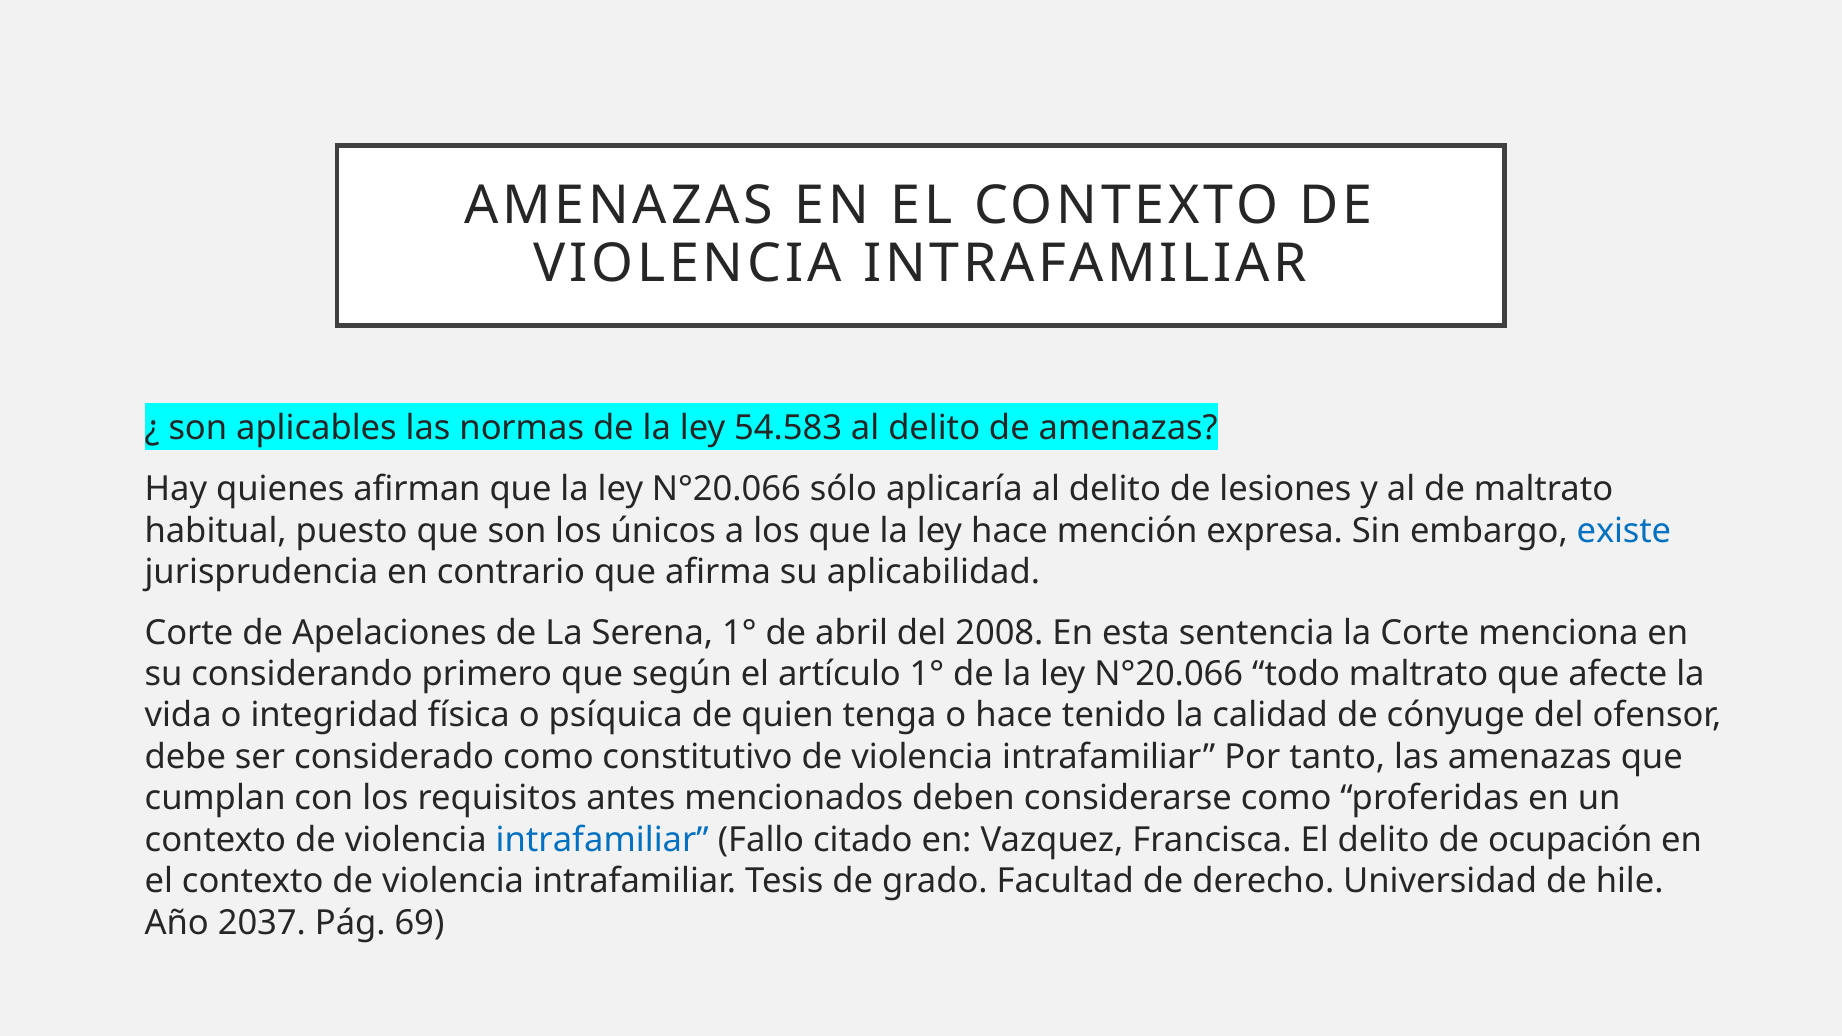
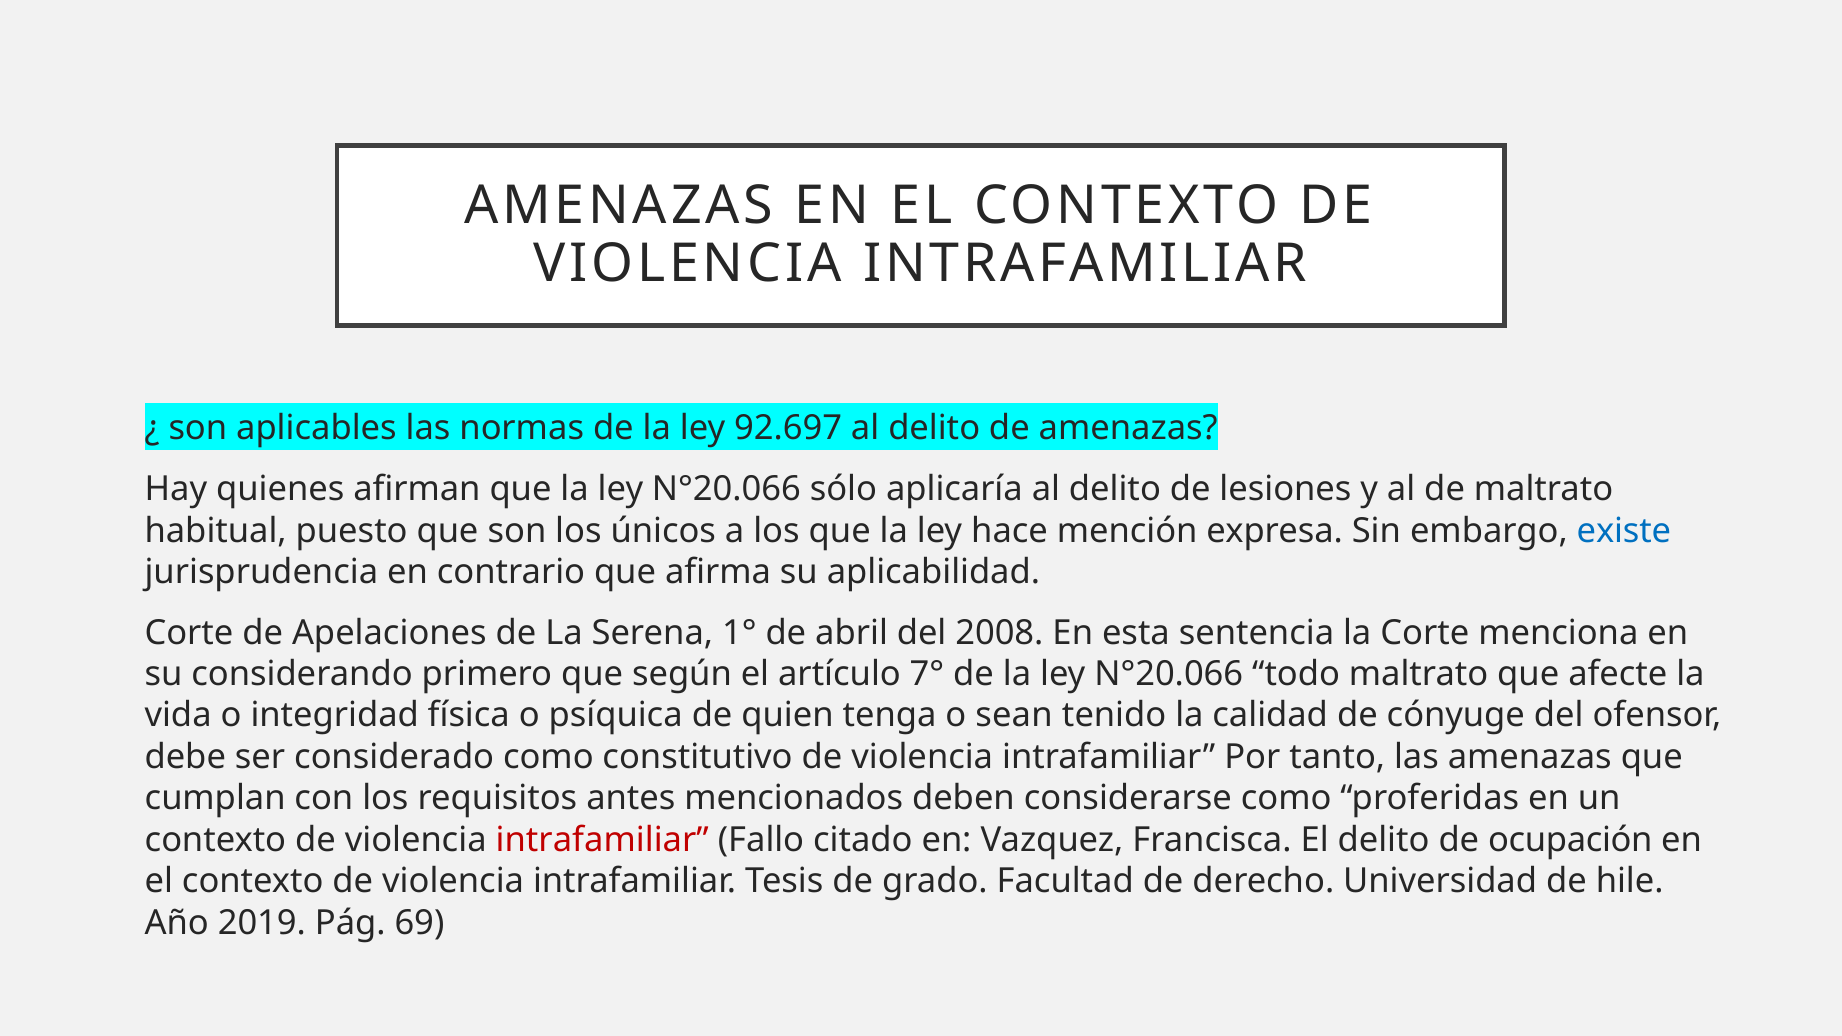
54.583: 54.583 -> 92.697 (788, 429)
artículo 1°: 1° -> 7° (927, 674)
o hace: hace -> sean (1014, 716)
intrafamiliar colour: blue -> red (602, 840)
2037: 2037 -> 2019 (262, 923)
